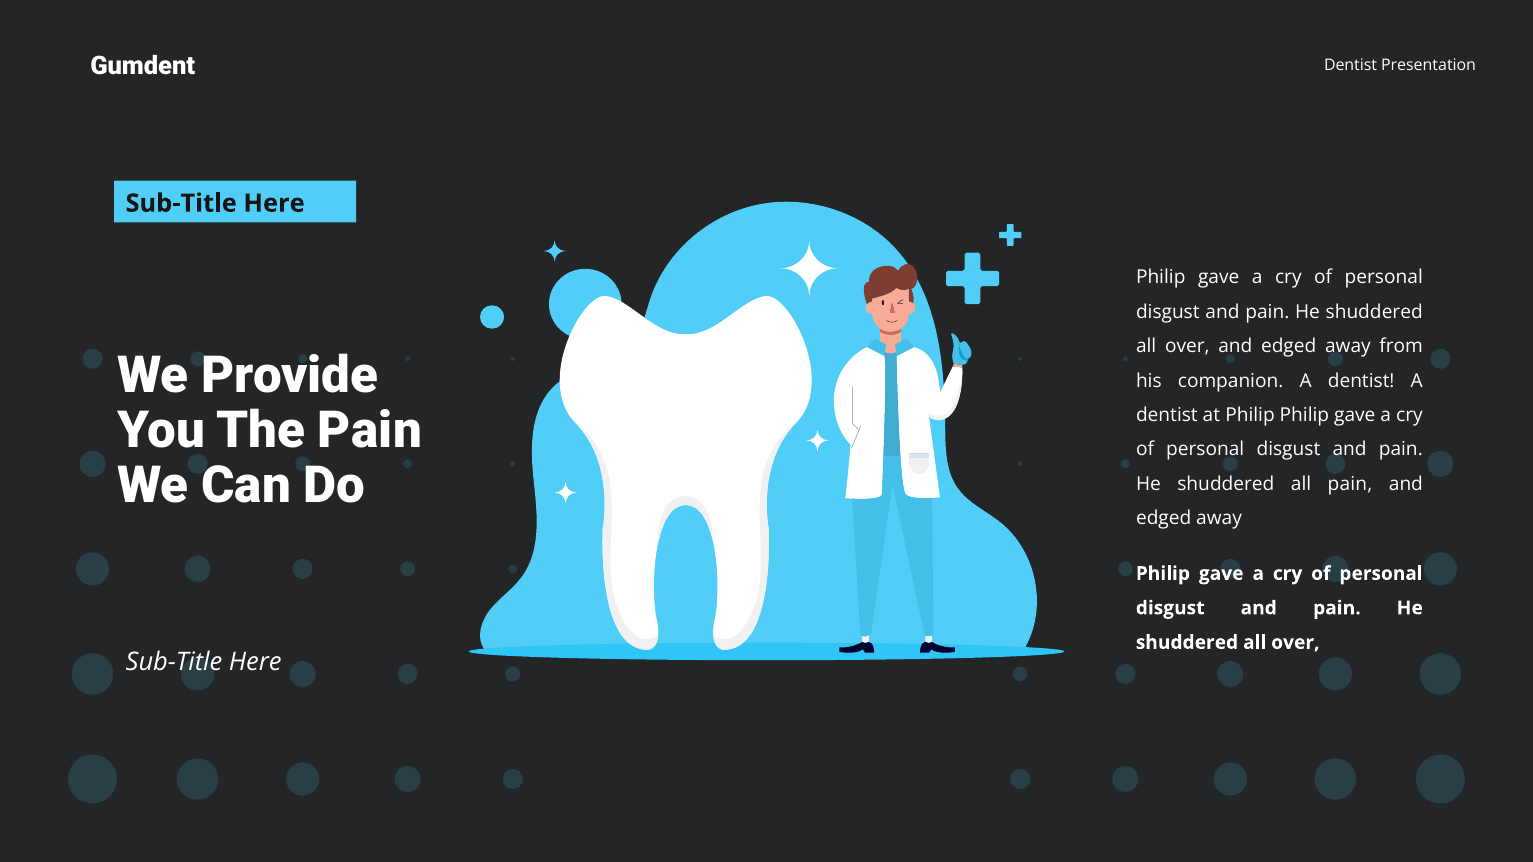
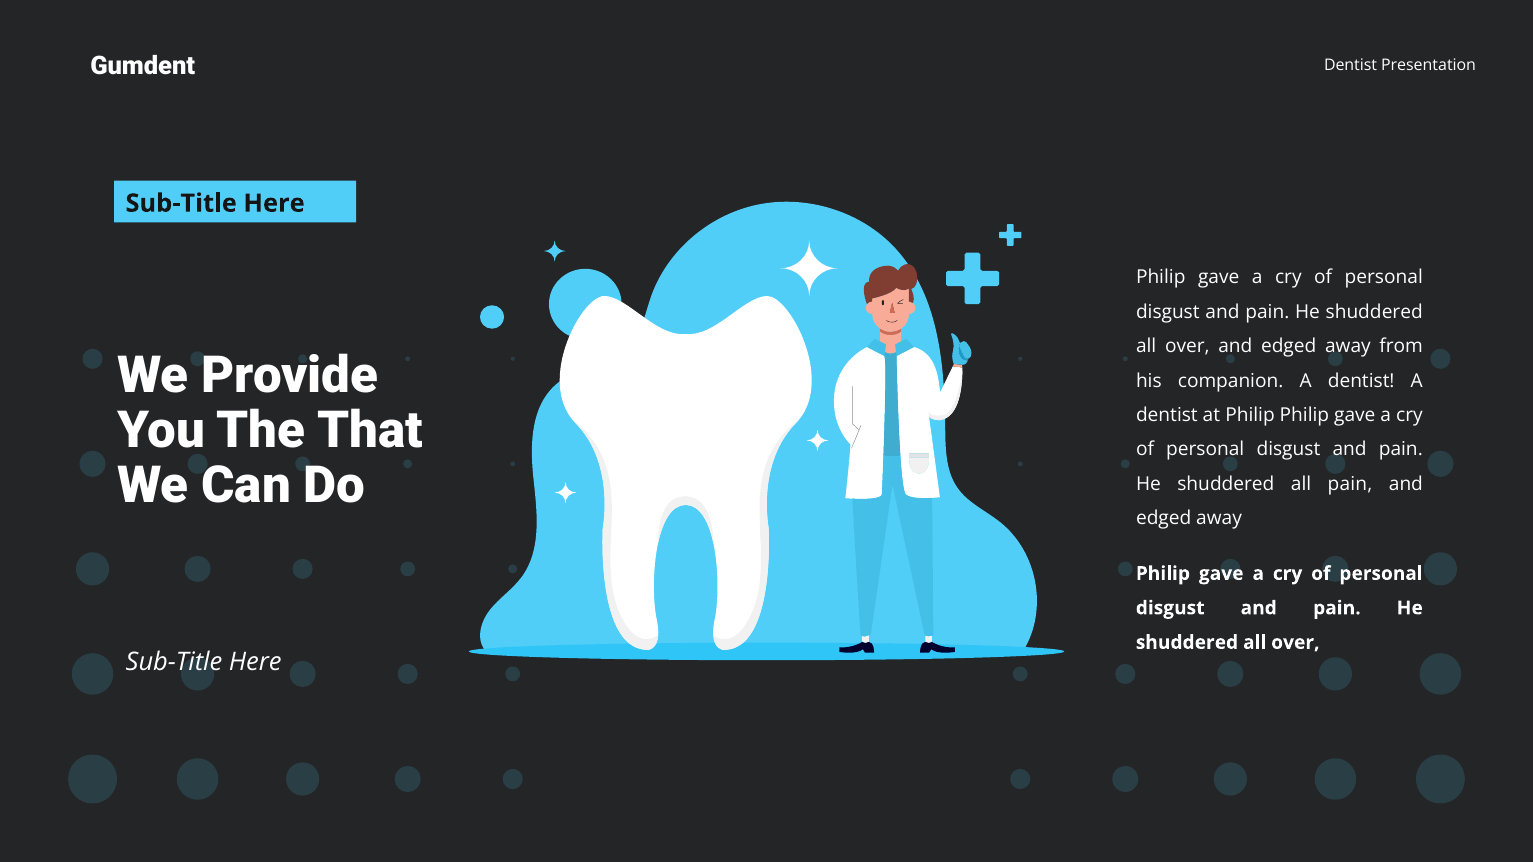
The Pain: Pain -> That (370, 431)
